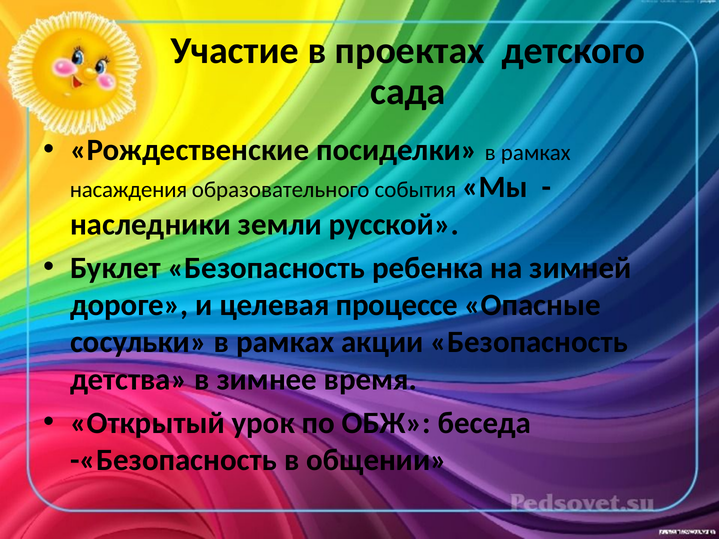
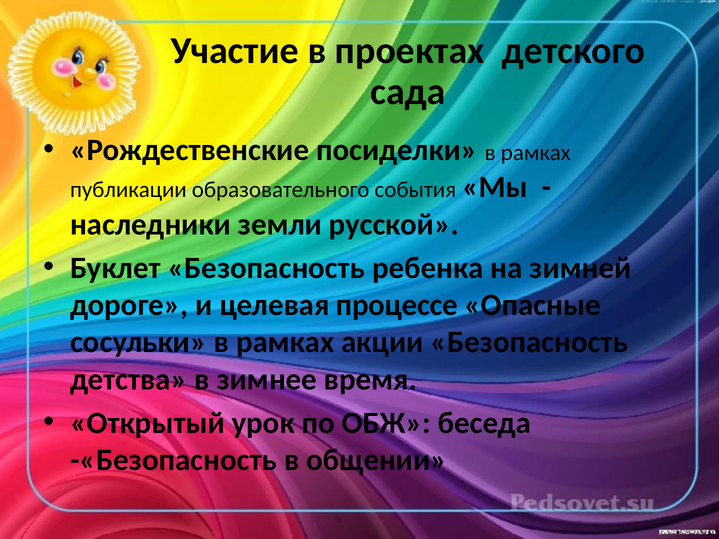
насаждения: насаждения -> публикации (128, 190)
